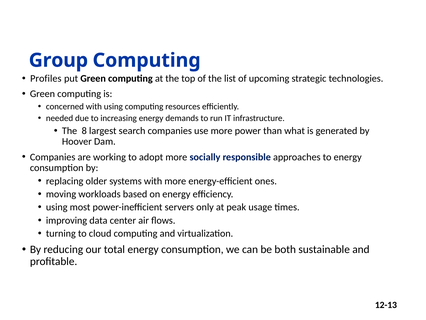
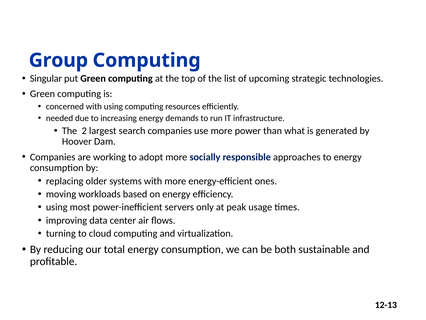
Profiles: Profiles -> Singular (46, 79)
8: 8 -> 2 (84, 131)
